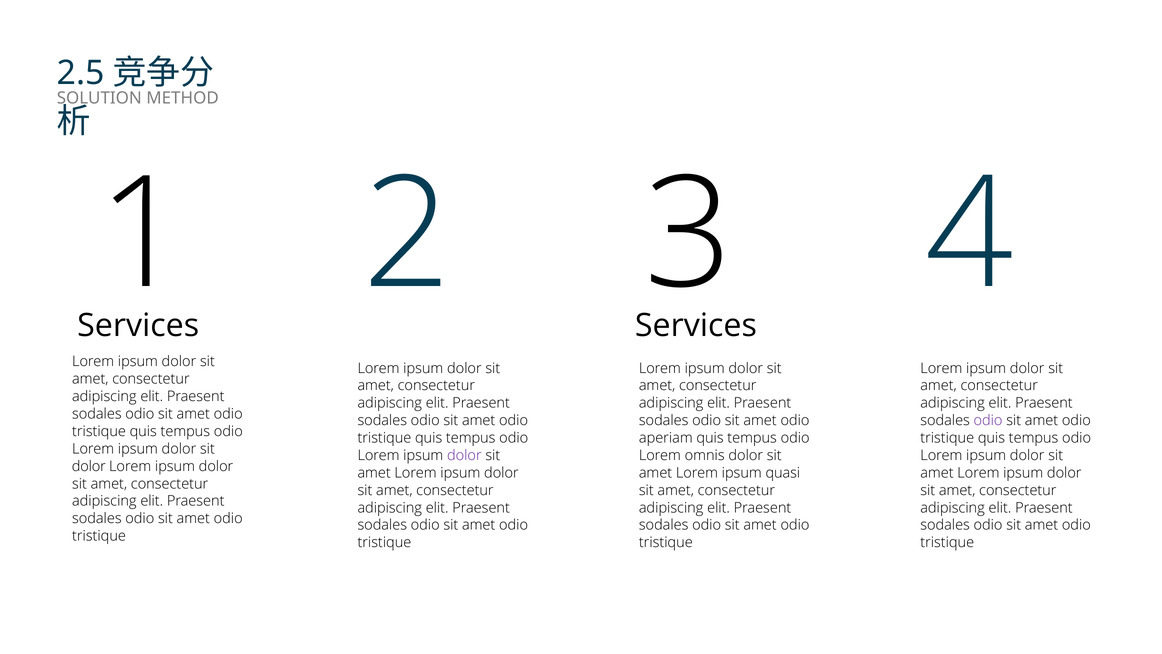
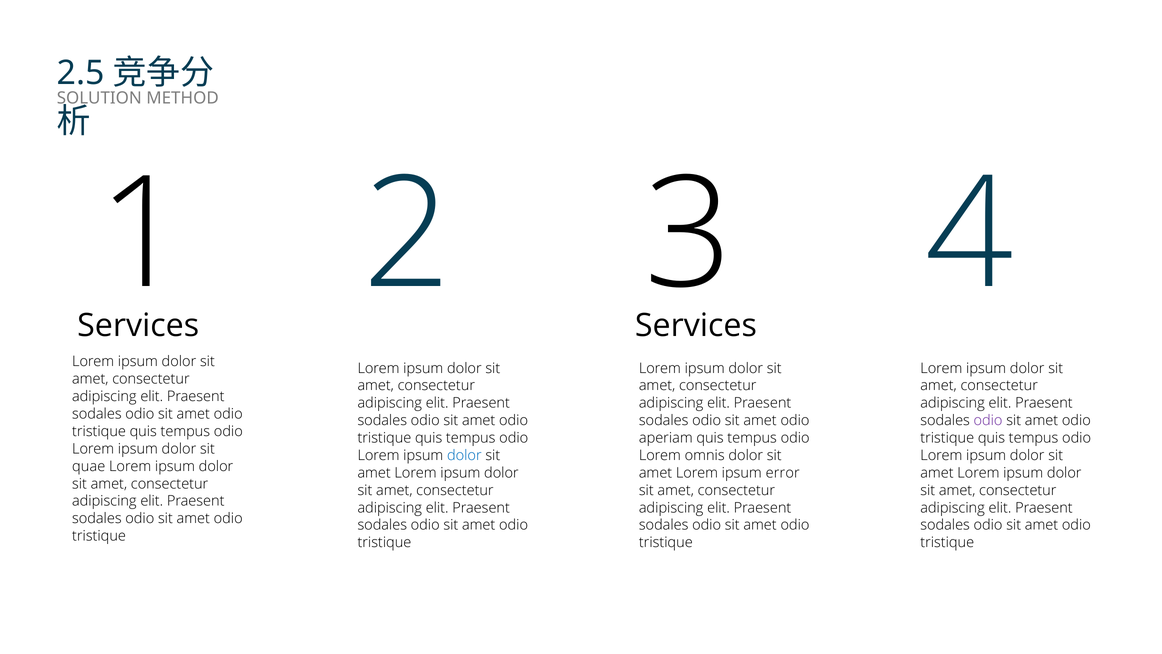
dolor colour: purple -> blue (464, 455)
dolor: dolor -> quae (89, 466)
quasi: quasi -> error (783, 473)
